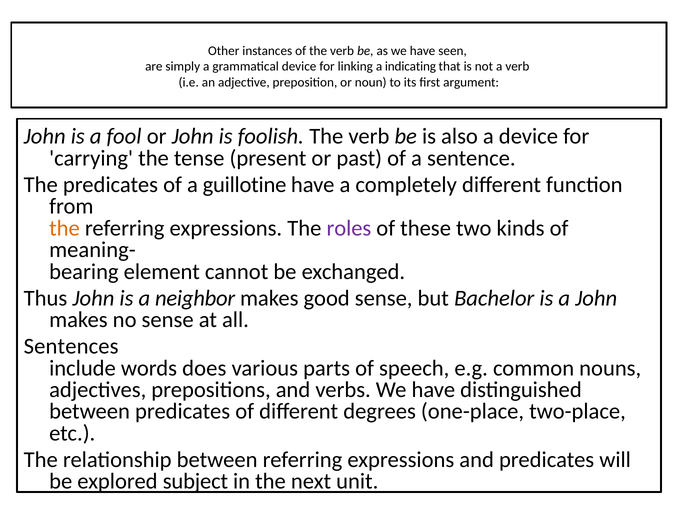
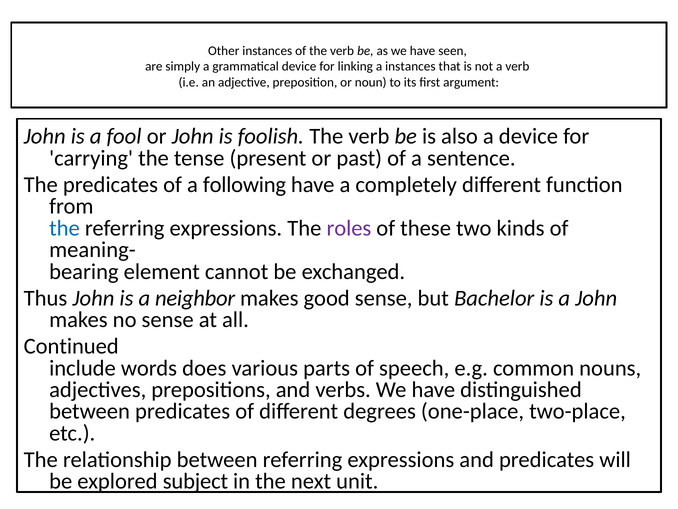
a indicating: indicating -> instances (410, 66)
guillotine: guillotine -> following (245, 184)
the colour: orange -> blue (64, 228)
Sentences: Sentences -> Continued (71, 346)
